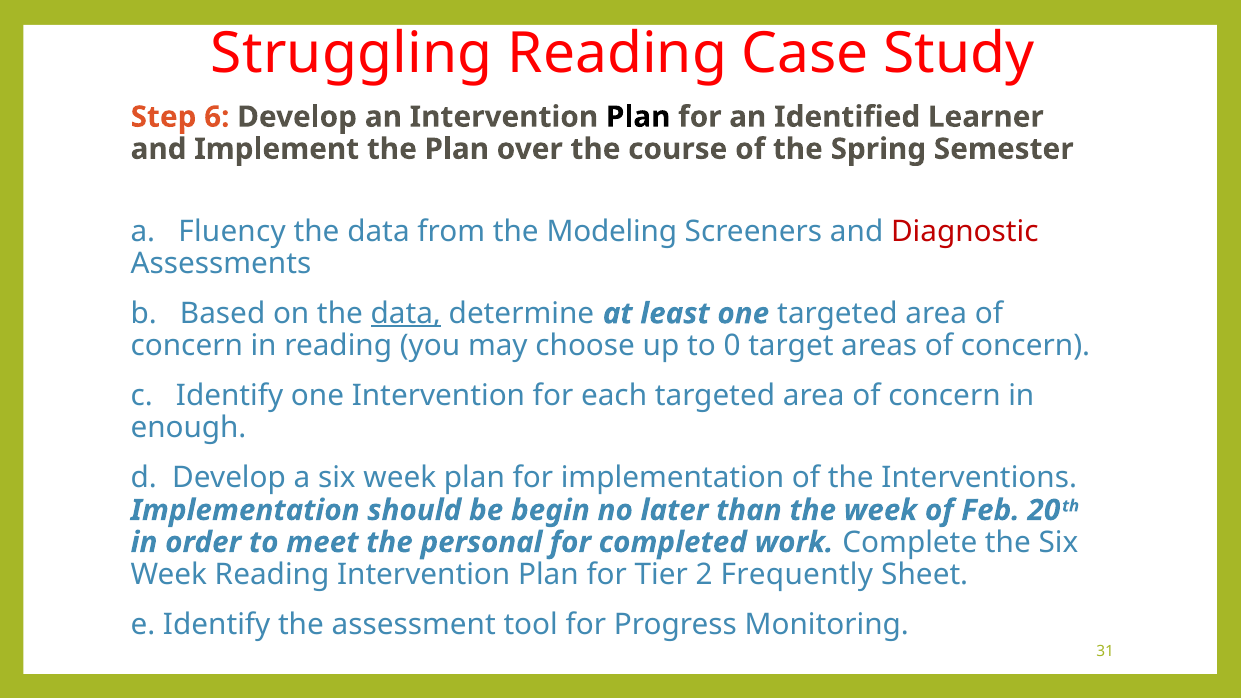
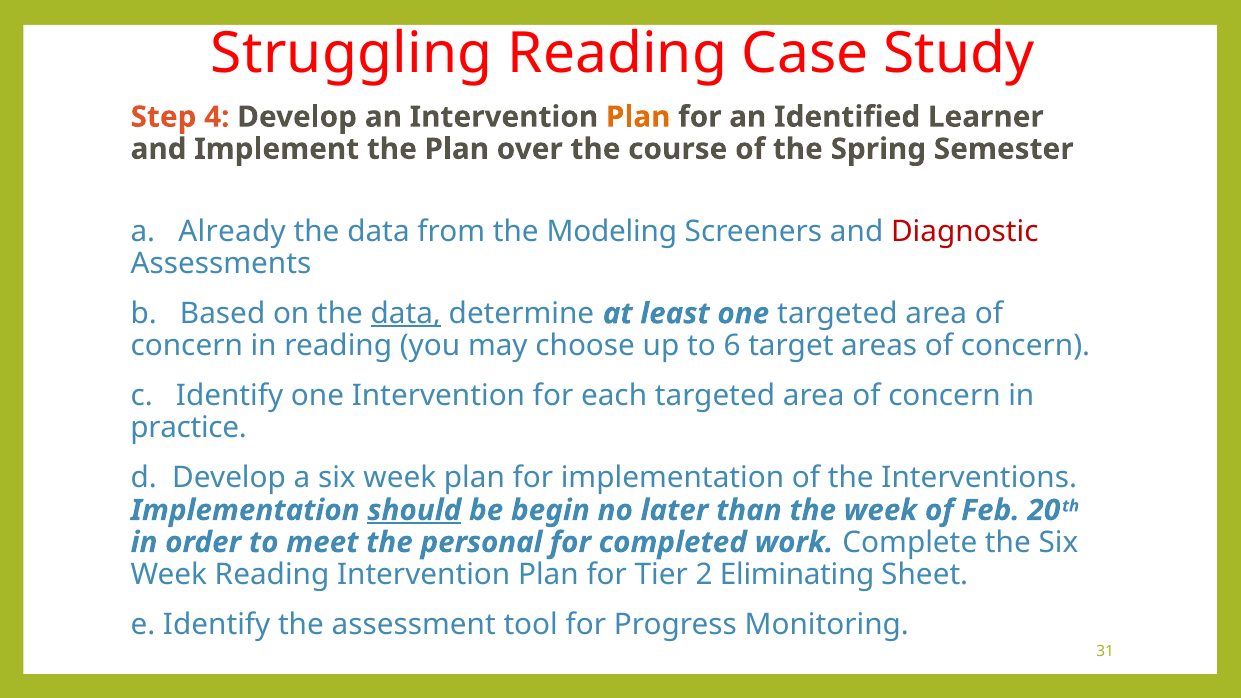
6: 6 -> 4 (217, 117)
Plan colour: black -> orange (638, 117)
Fluency: Fluency -> Already (232, 231)
0: 0 -> 6 (732, 346)
enough: enough -> practice (189, 428)
should underline: none -> present (414, 510)
Frequently: Frequently -> Eliminating (797, 575)
